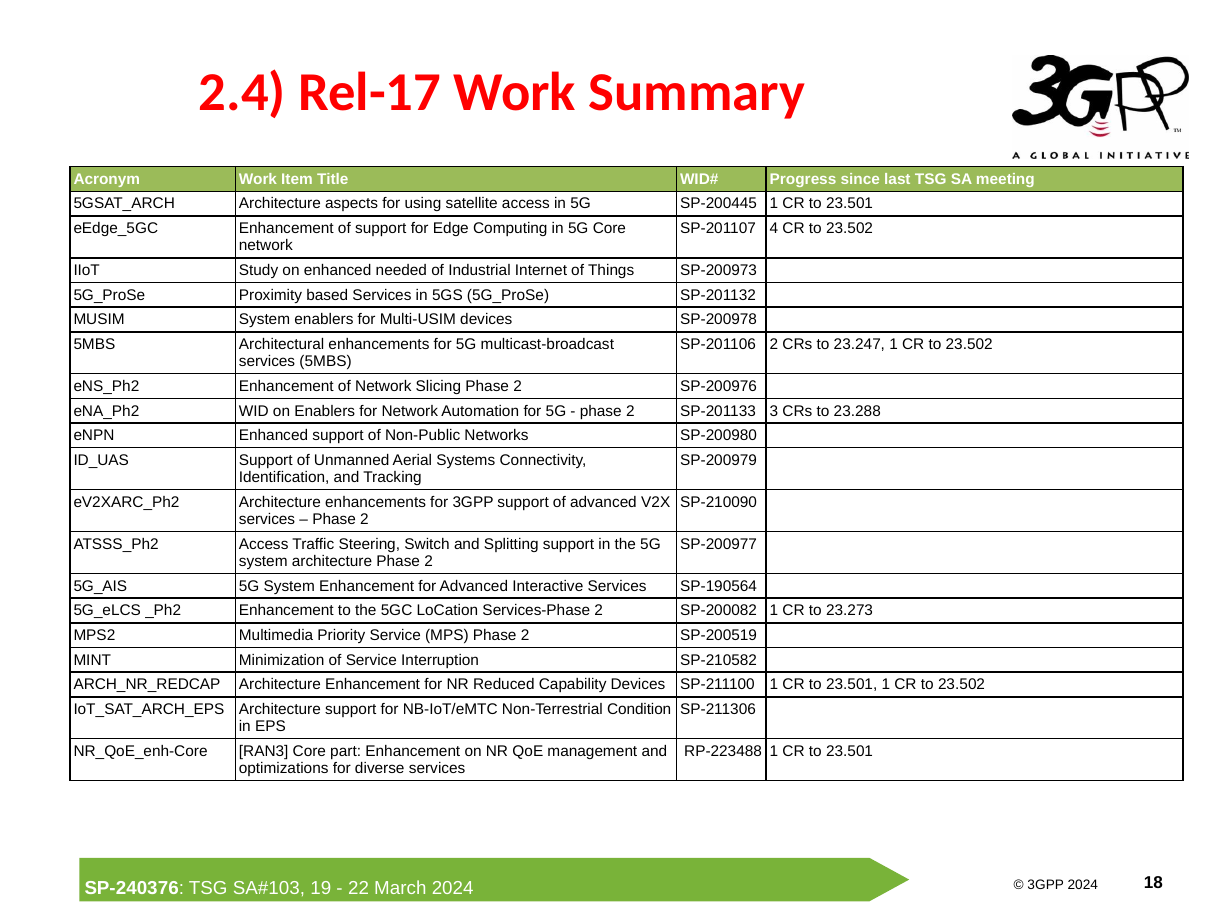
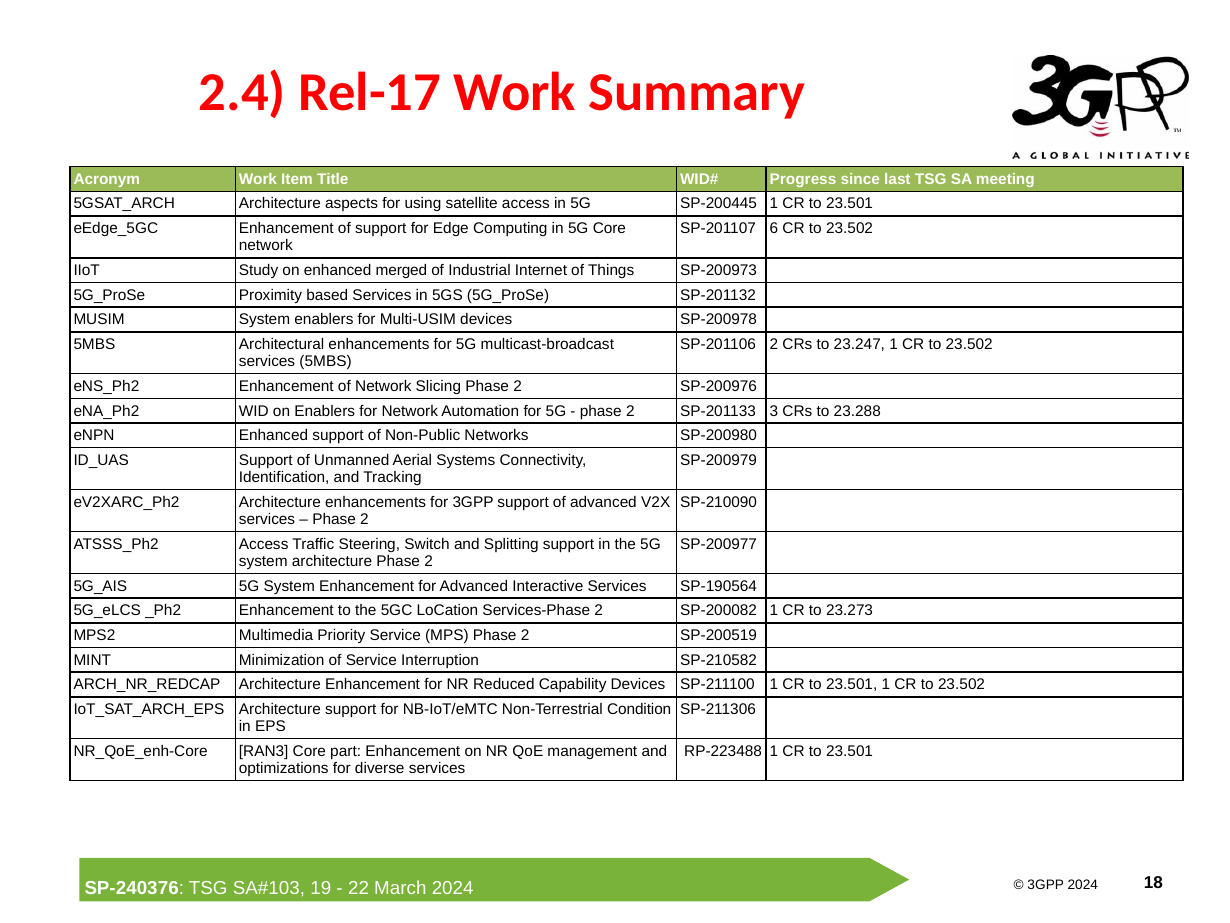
4: 4 -> 6 (774, 228)
needed: needed -> merged (401, 270)
